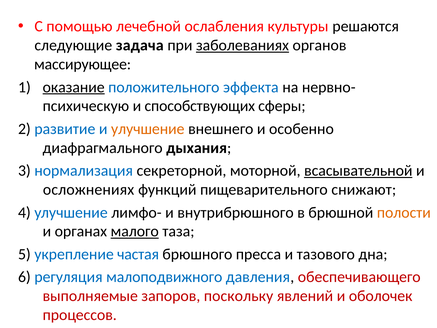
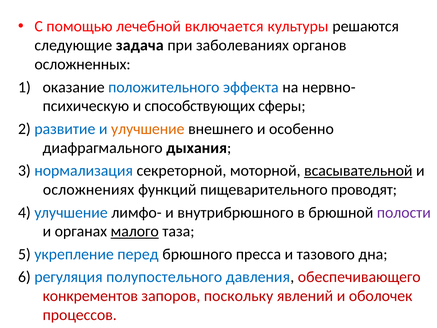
ослабления: ослабления -> включается (224, 26)
заболеваниях underline: present -> none (242, 45)
массирующее: массирующее -> осложненных (83, 64)
оказание underline: present -> none (74, 87)
снижают: снижают -> проводят (364, 189)
полости colour: orange -> purple (404, 212)
частая: частая -> перед (138, 254)
малоподвижного: малоподвижного -> полупостельного (164, 277)
выполняемые: выполняемые -> конкрементов (90, 296)
